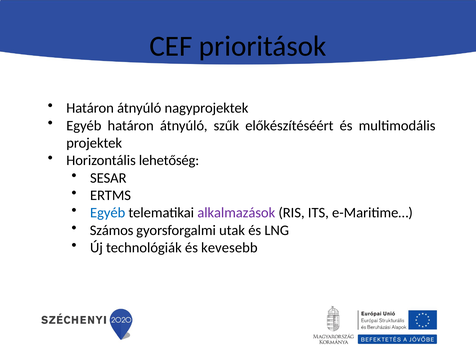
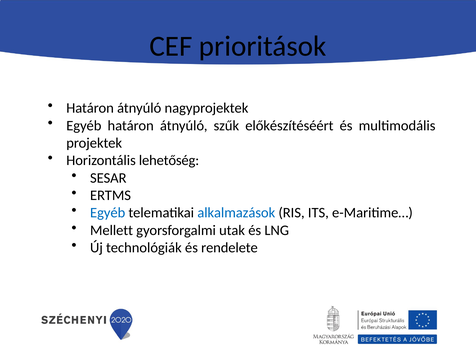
alkalmazások colour: purple -> blue (236, 213)
Számos: Számos -> Mellett (112, 230)
kevesebb: kevesebb -> rendelete (229, 248)
